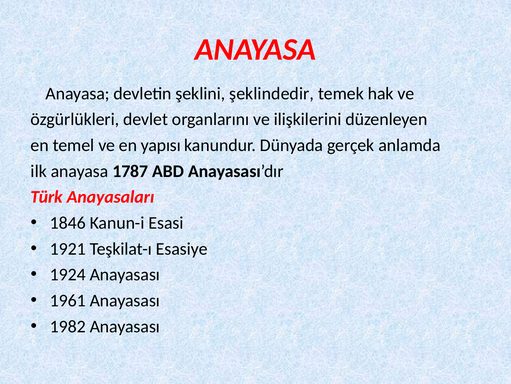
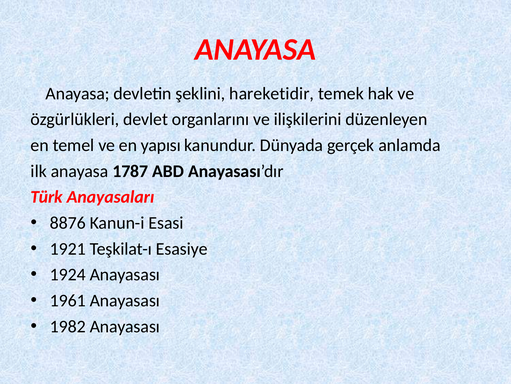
şeklindedir: şeklindedir -> hareketidir (272, 93)
1846: 1846 -> 8876 (68, 223)
